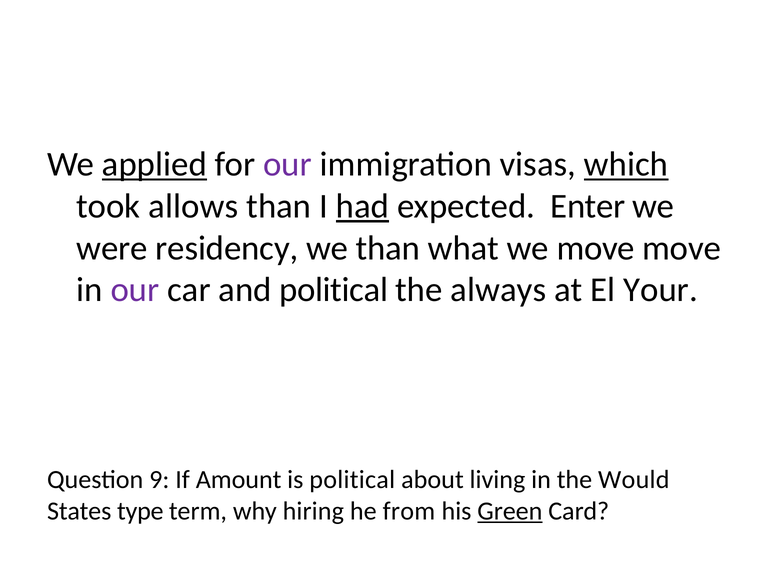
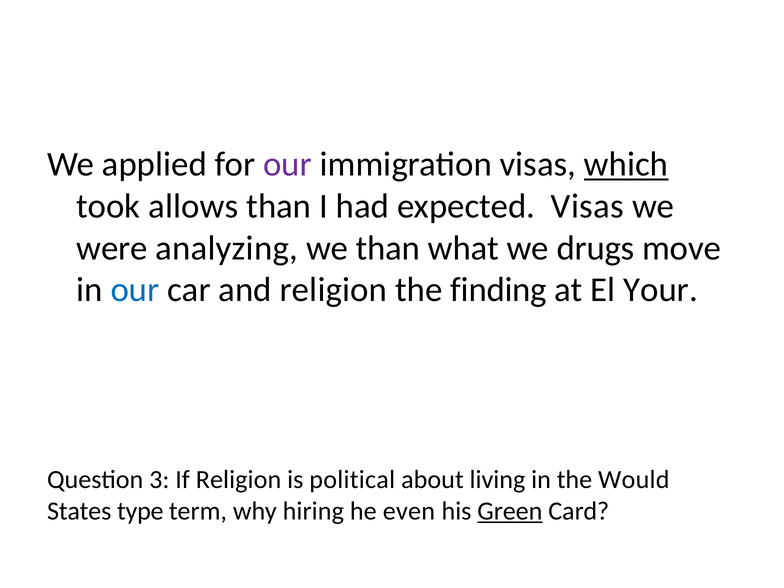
applied underline: present -> none (154, 164)
had underline: present -> none (363, 206)
expected Enter: Enter -> Visas (588, 206)
residency: residency -> analyzing (227, 248)
we move: move -> drugs (596, 248)
our colour: purple -> blue (135, 290)
and political: political -> religion (333, 290)
always: always -> finding (499, 290)
9: 9 -> 3 (159, 480)
If Amount: Amount -> Religion (239, 480)
from: from -> even (409, 511)
